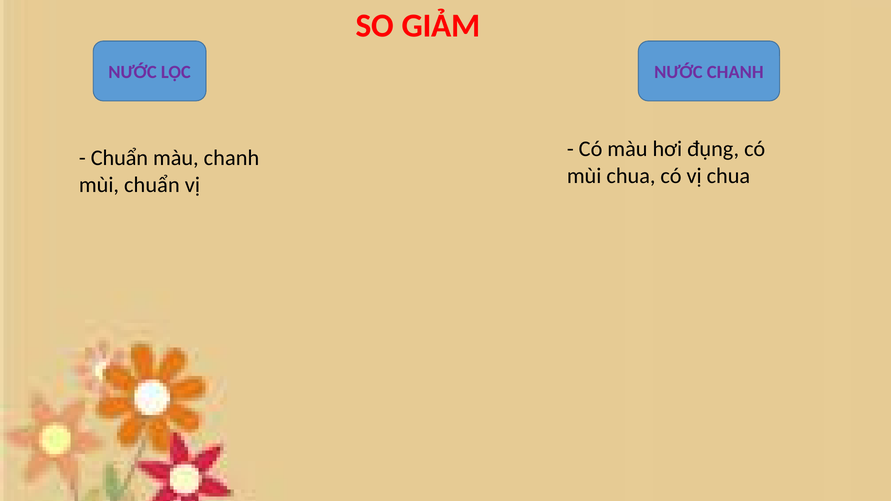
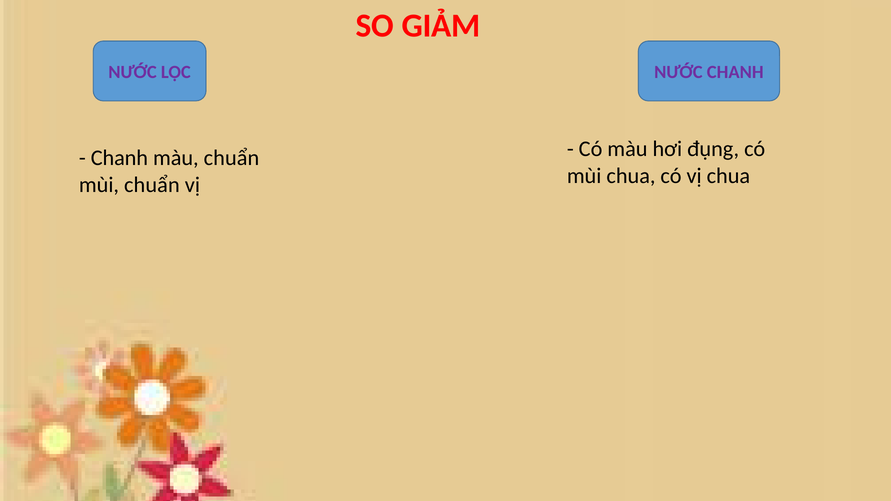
Chuẩn: Chuẩn -> Chanh (119, 158)
màu chanh: chanh -> chuẩn (232, 158)
